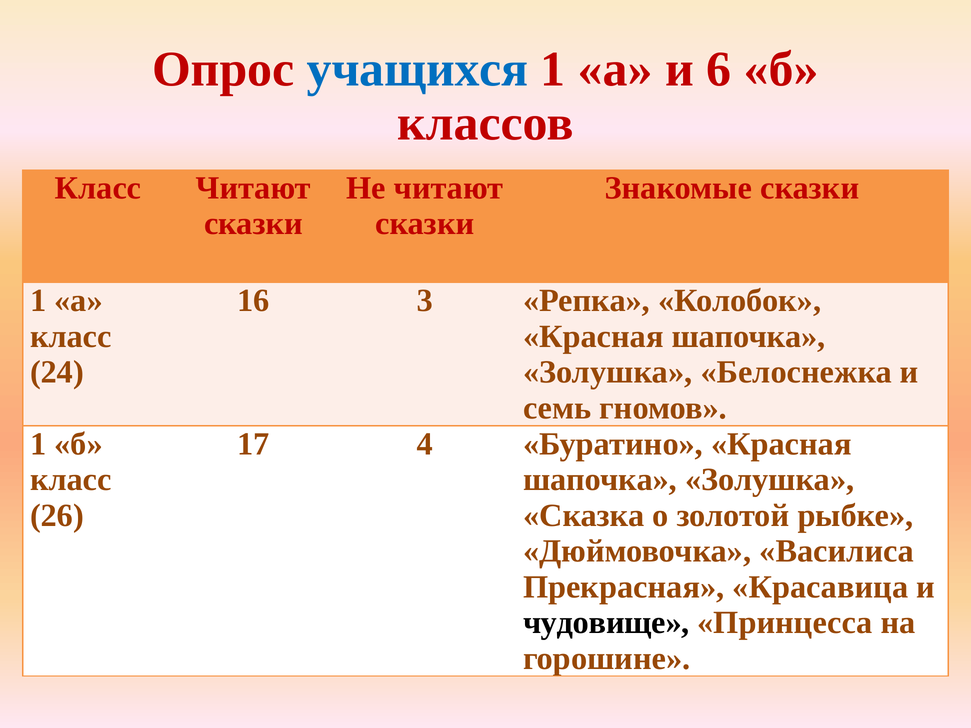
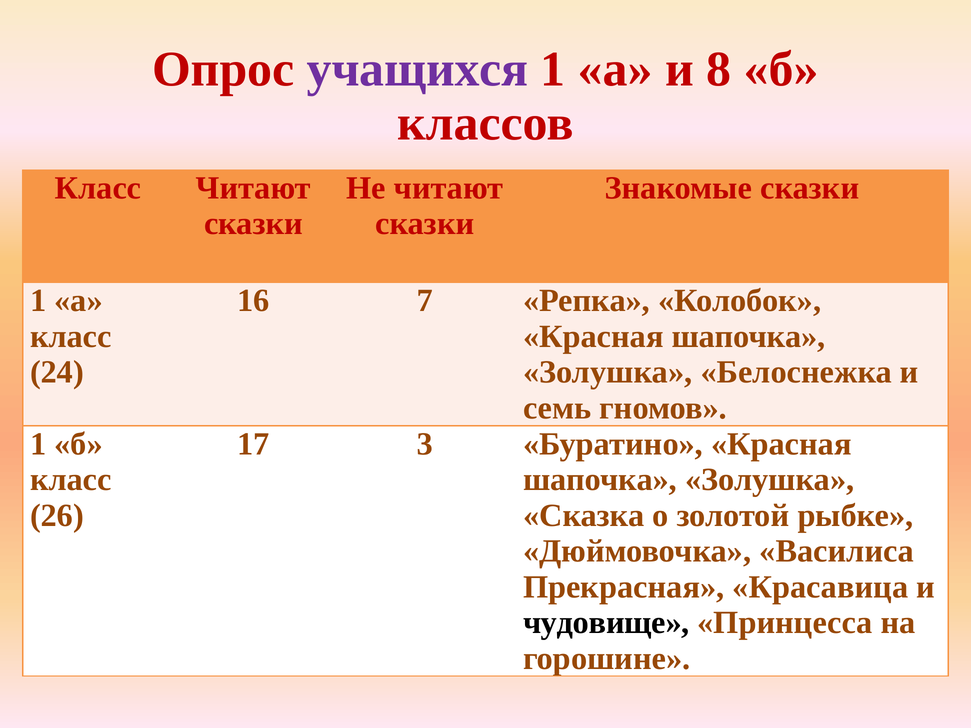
учащихся colour: blue -> purple (418, 69)
6: 6 -> 8 (719, 69)
3: 3 -> 7 (425, 301)
4: 4 -> 3 (425, 444)
